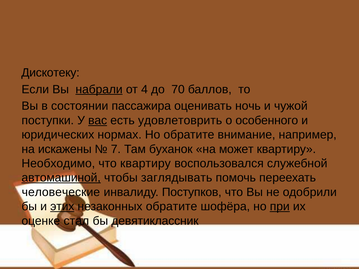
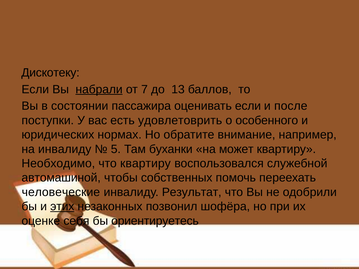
4: 4 -> 7 (144, 89)
70: 70 -> 13 (178, 89)
оценивать ночь: ночь -> если (248, 106)
чужой: чужой -> после (291, 106)
вас underline: present -> none (98, 120)
на искажены: искажены -> инвалиду (65, 149)
7: 7 -> 5 (116, 149)
буханок: буханок -> буханки (171, 149)
автомашиной underline: present -> none (61, 178)
заглядывать: заглядывать -> собственных (177, 178)
Поступков: Поступков -> Результат (192, 192)
незаконных обратите: обратите -> позвонил (172, 207)
при underline: present -> none (280, 207)
стал: стал -> себя (76, 221)
девятиклассник: девятиклассник -> ориентируетесь (155, 221)
